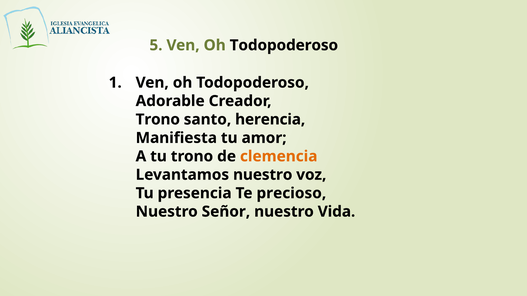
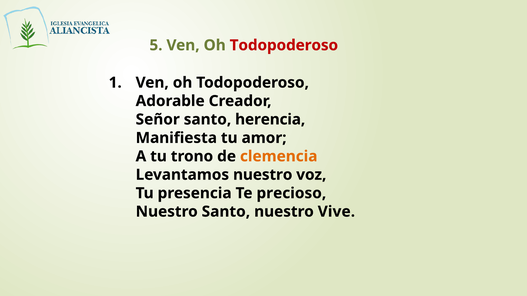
Todopoderoso colour: black -> red (284, 45)
Trono: Trono -> Señor (158, 120)
Nuestro Señor: Señor -> Santo (226, 212)
Vida: Vida -> Vive (336, 212)
